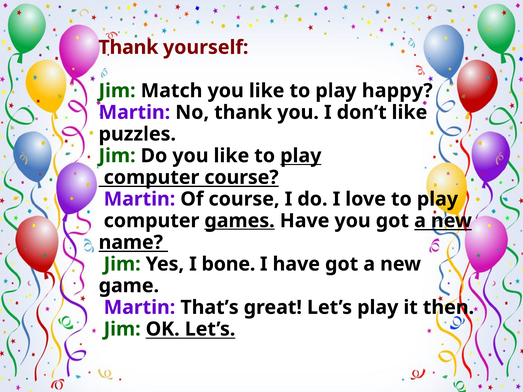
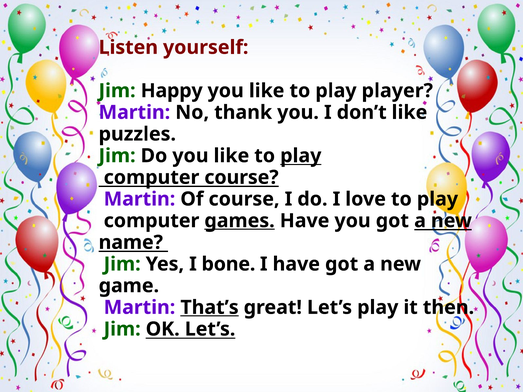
Thank: Thank -> Listen (128, 47)
Match: Match -> Happy (172, 91)
happy: happy -> player (397, 91)
That’s underline: none -> present (210, 308)
